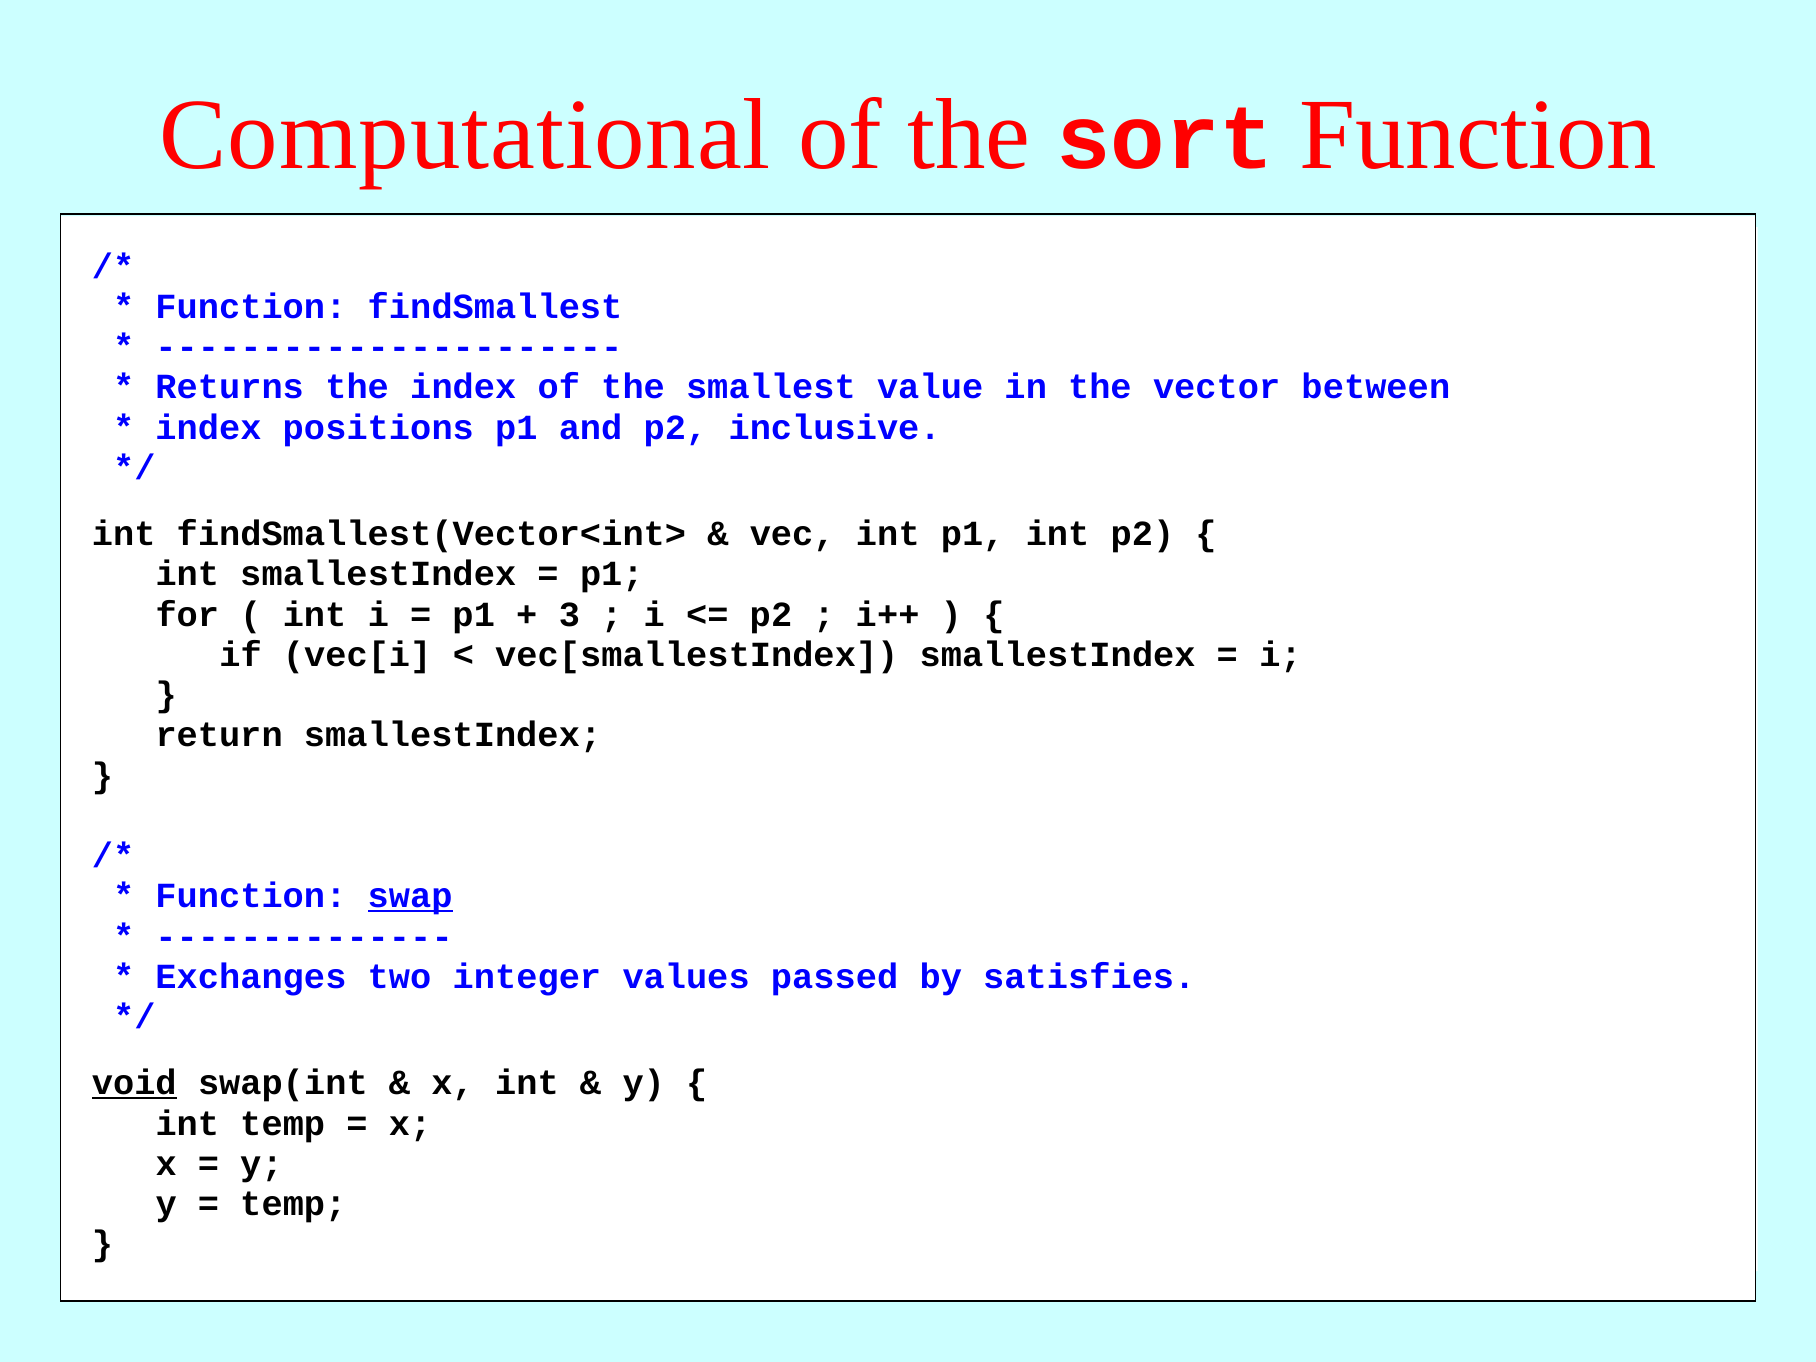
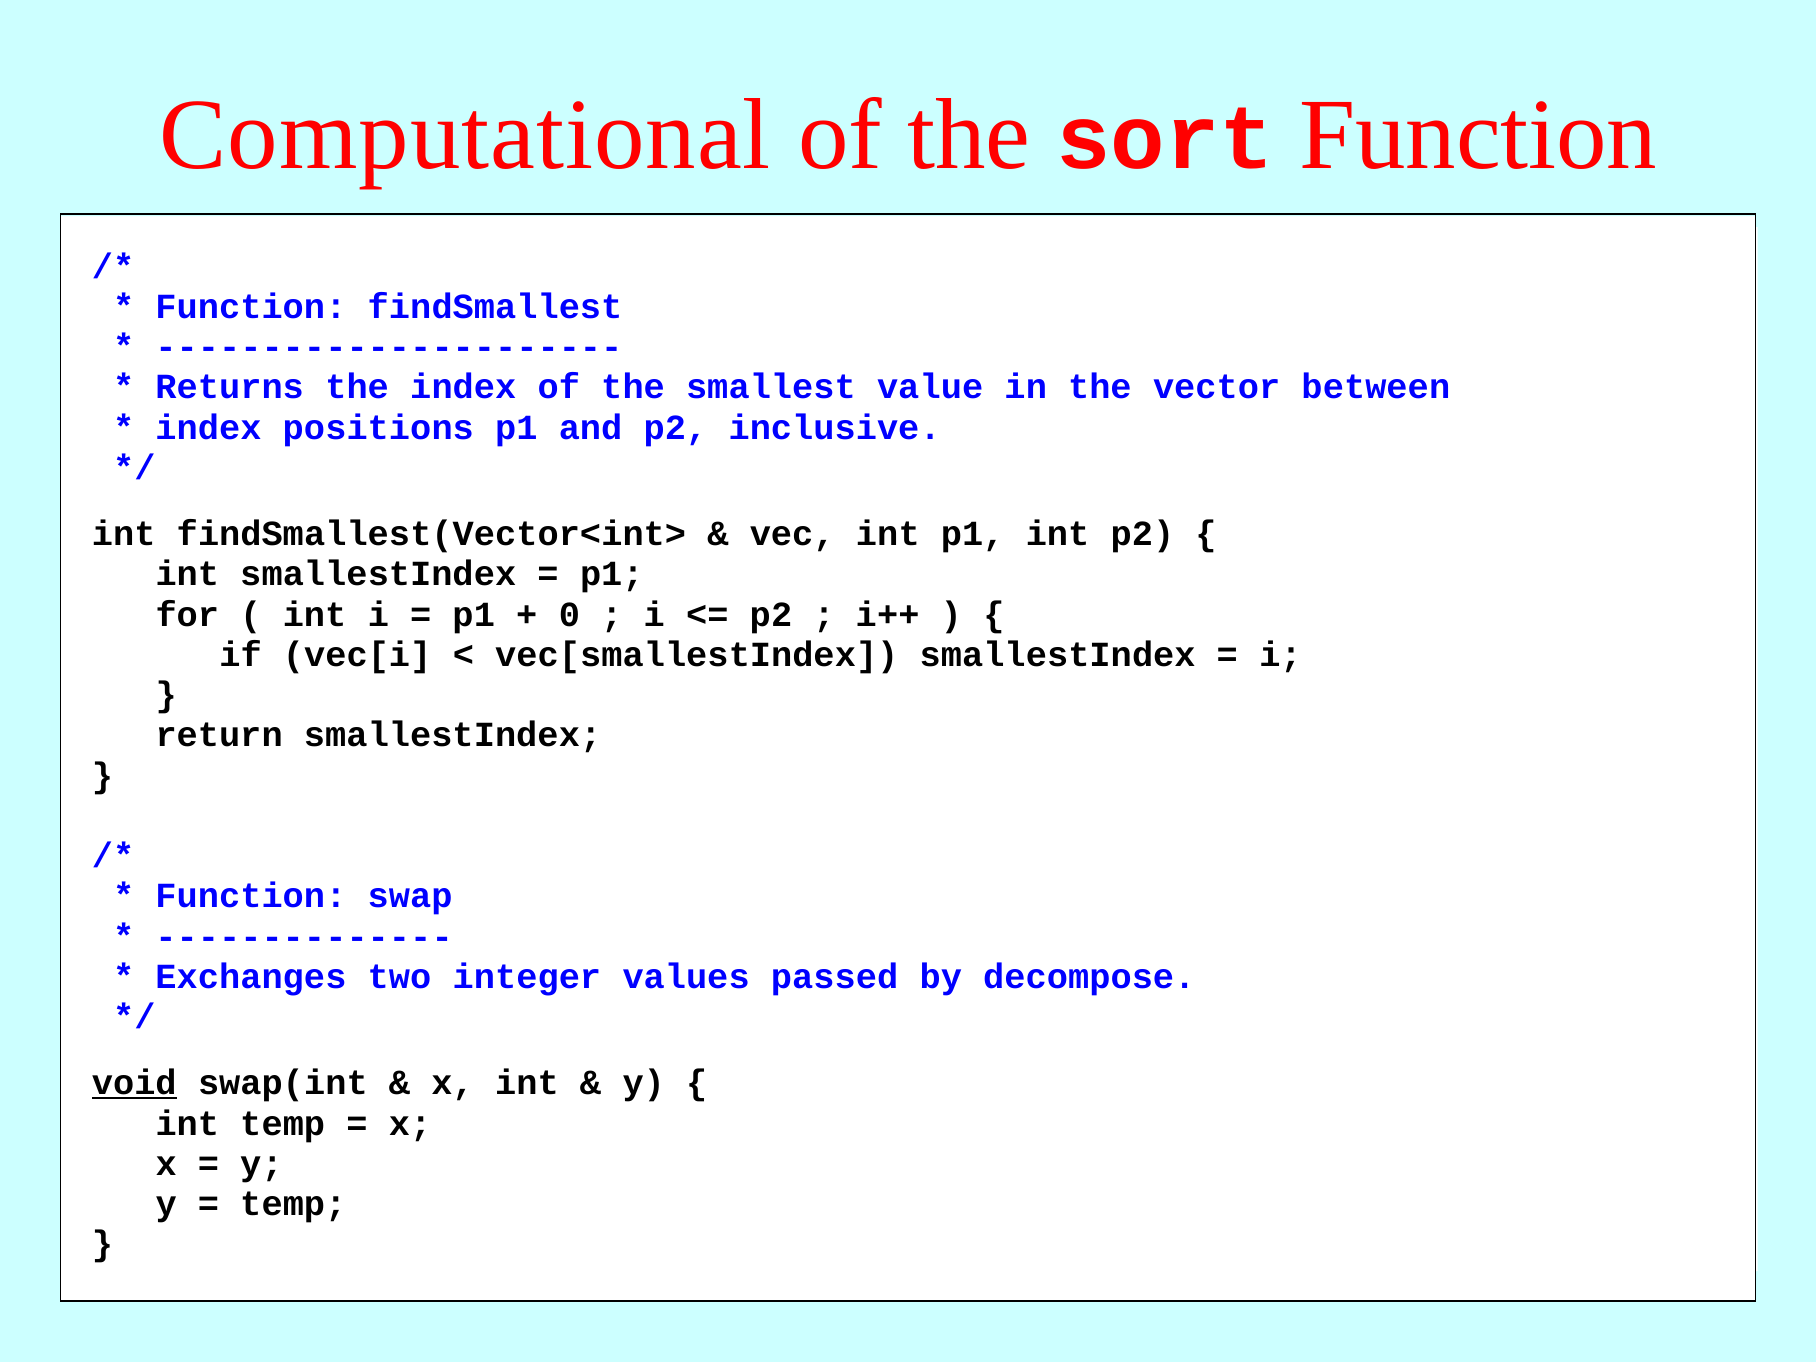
3: 3 -> 0 (569, 614)
swap underline: present -> none (410, 896)
satisfies: satisfies -> decompose (1089, 977)
